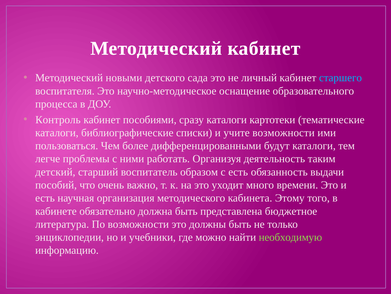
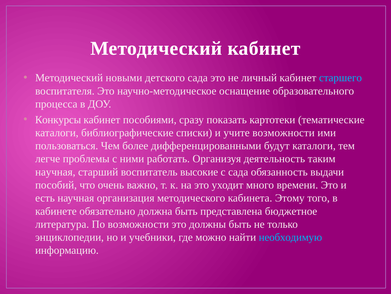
Контроль: Контроль -> Конкурсы (58, 119)
сразу каталоги: каталоги -> показать (227, 119)
детский: детский -> научная (55, 172)
образом: образом -> высокие (199, 172)
с есть: есть -> сада (238, 172)
необходимую colour: light green -> light blue (290, 237)
